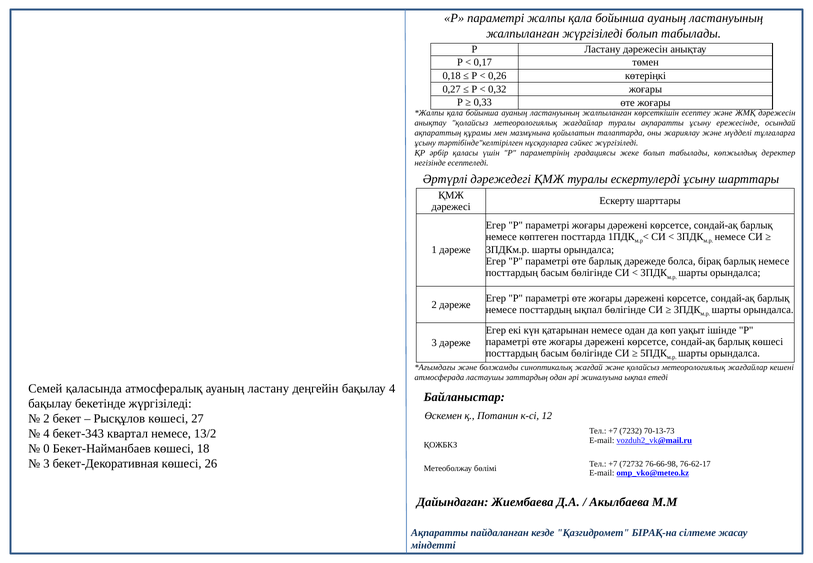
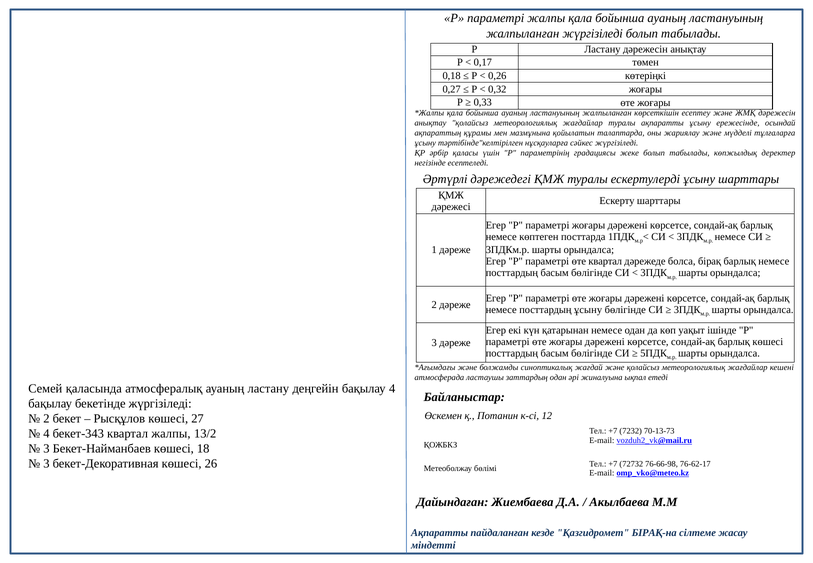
өте барлық: барлық -> квартал (605, 261)
посттардың ықпал: ықпал -> ұсыну (588, 310)
квартал немесе: немесе -> жалпы (171, 434)
0: 0 -> 3 (46, 449)
